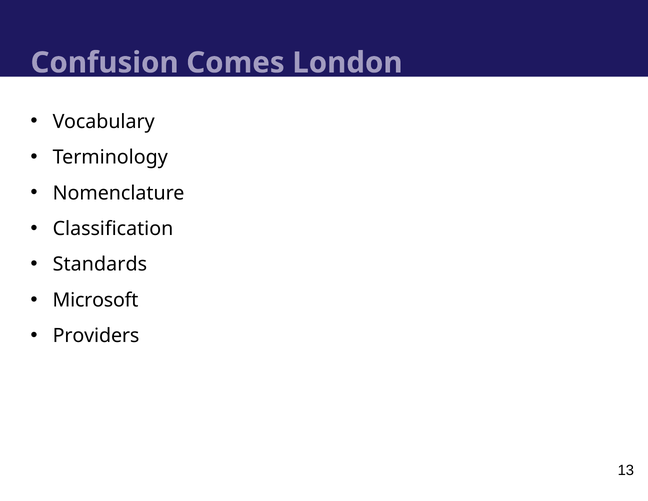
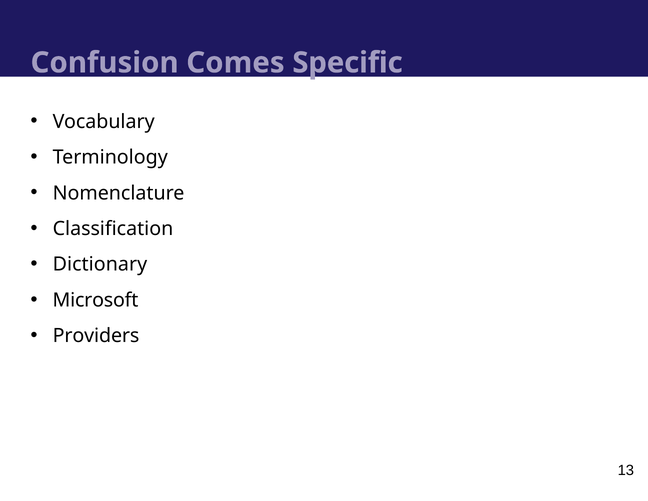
London: London -> Specific (348, 63)
Standards: Standards -> Dictionary (100, 264)
